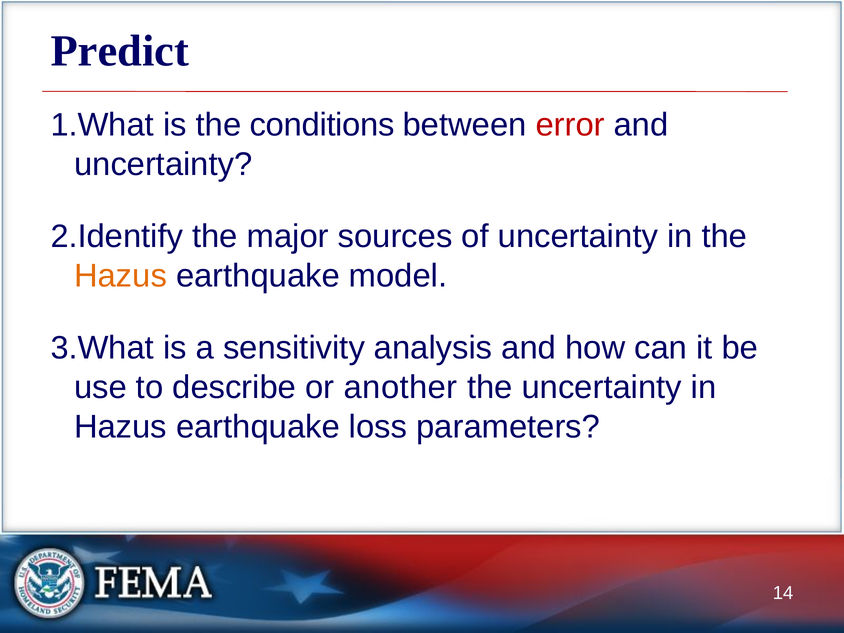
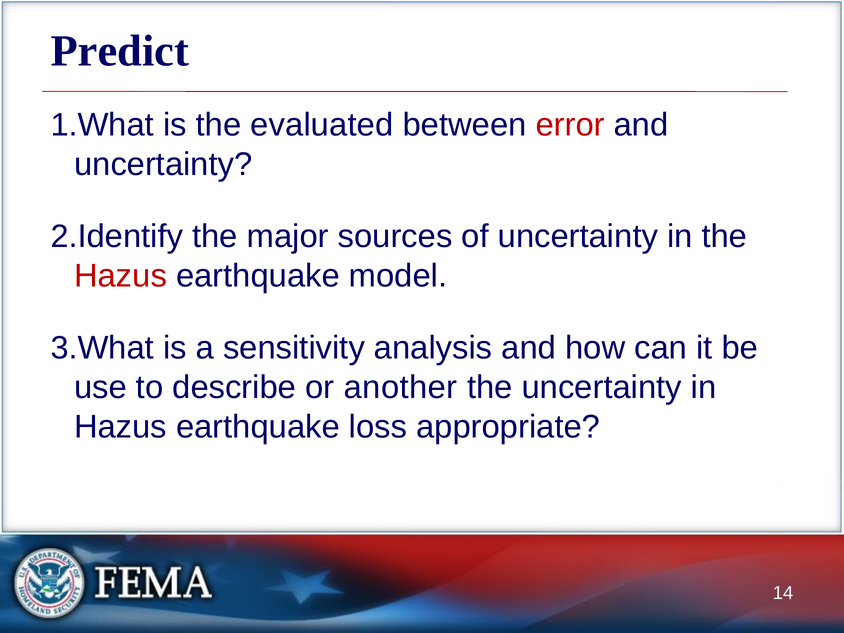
conditions: conditions -> evaluated (322, 125)
Hazus colour: orange -> red (121, 276)
parameters: parameters -> appropriate (508, 427)
